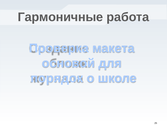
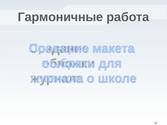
основой: основой -> выбрать (68, 63)
порядок: порядок -> главном (57, 78)
